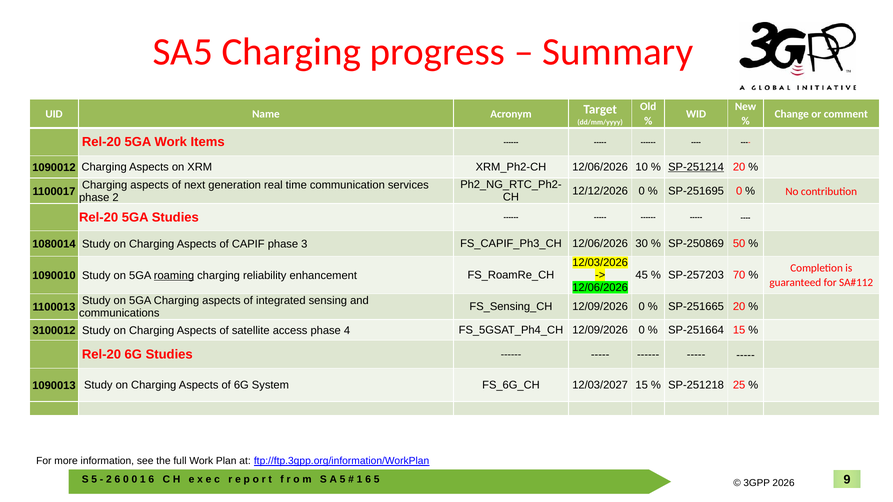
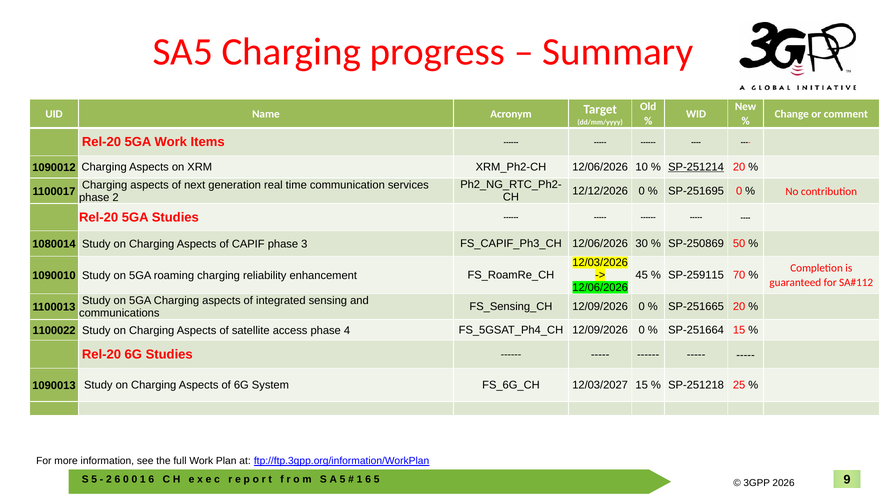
SP-257203: SP-257203 -> SP-259115 (696, 275)
roaming underline: present -> none (174, 276)
3100012: 3100012 -> 1100022 (54, 331)
